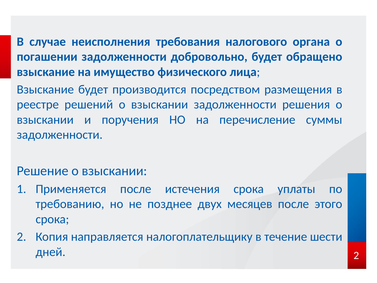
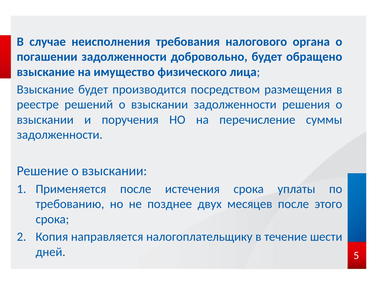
дней 2: 2 -> 5 (356, 255)
